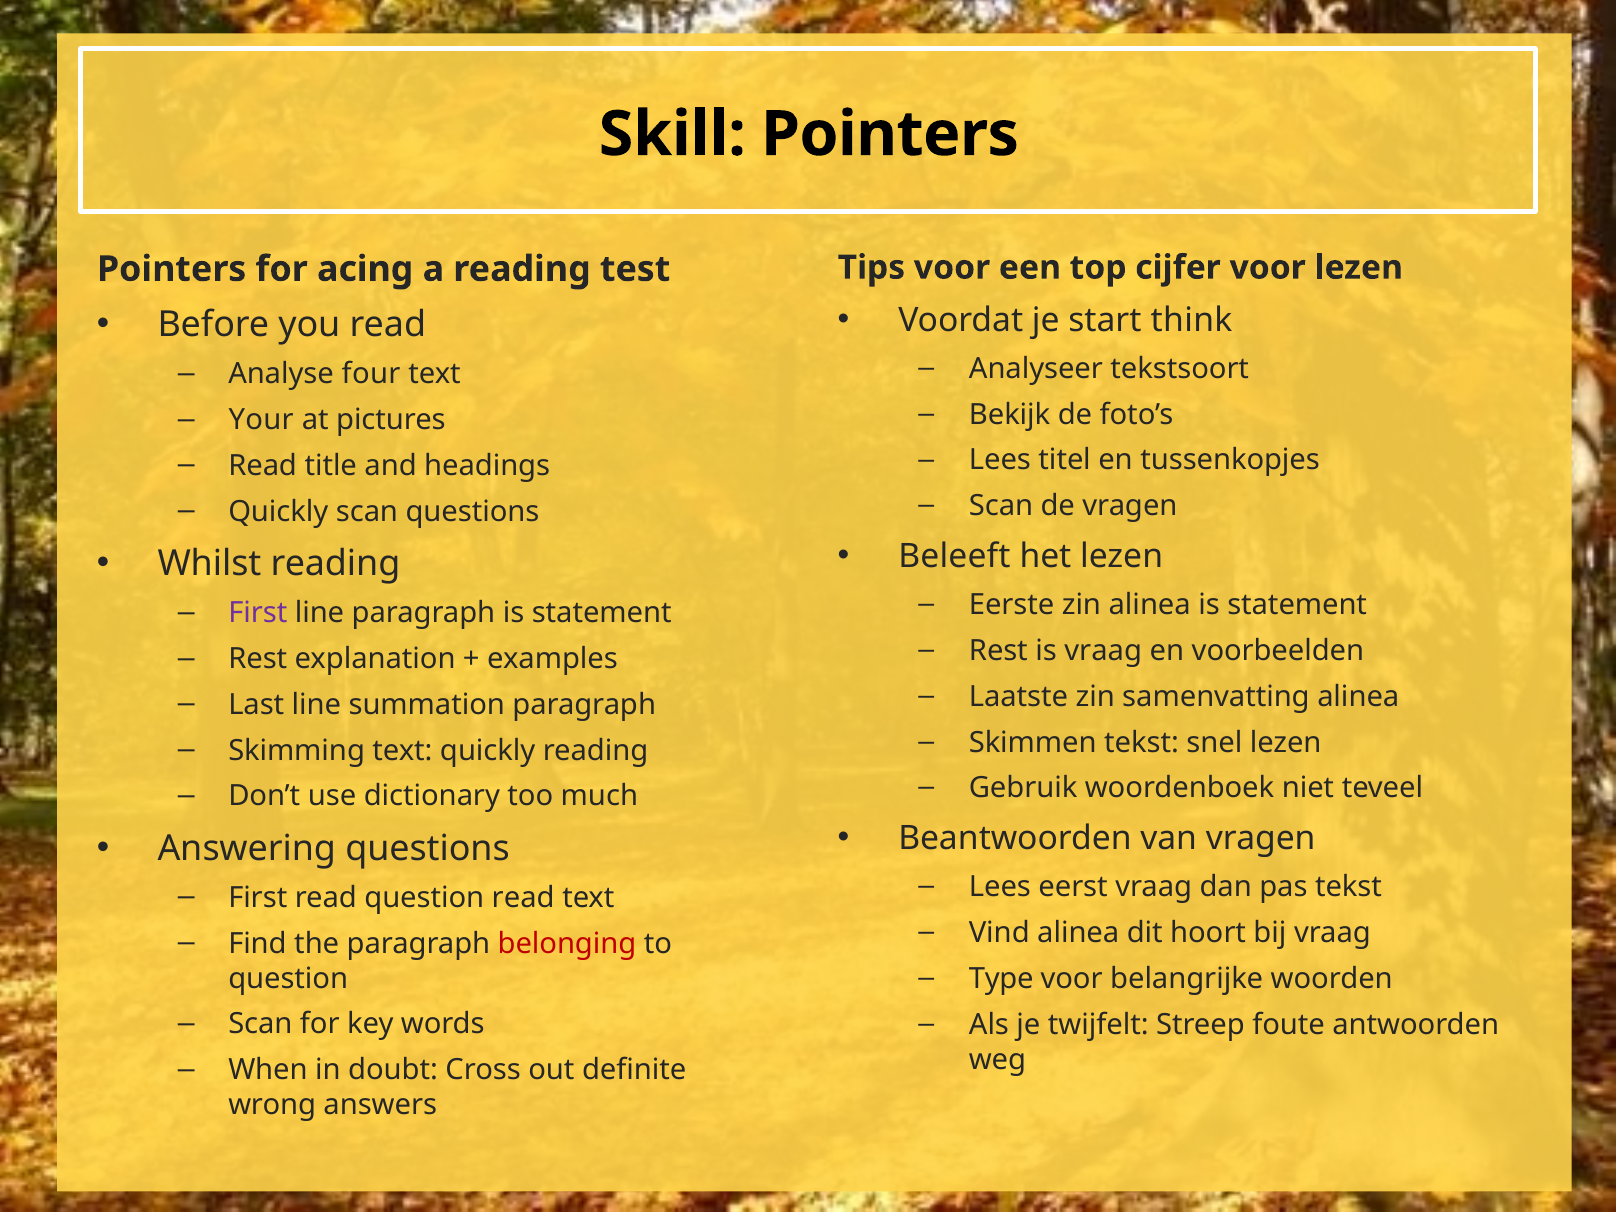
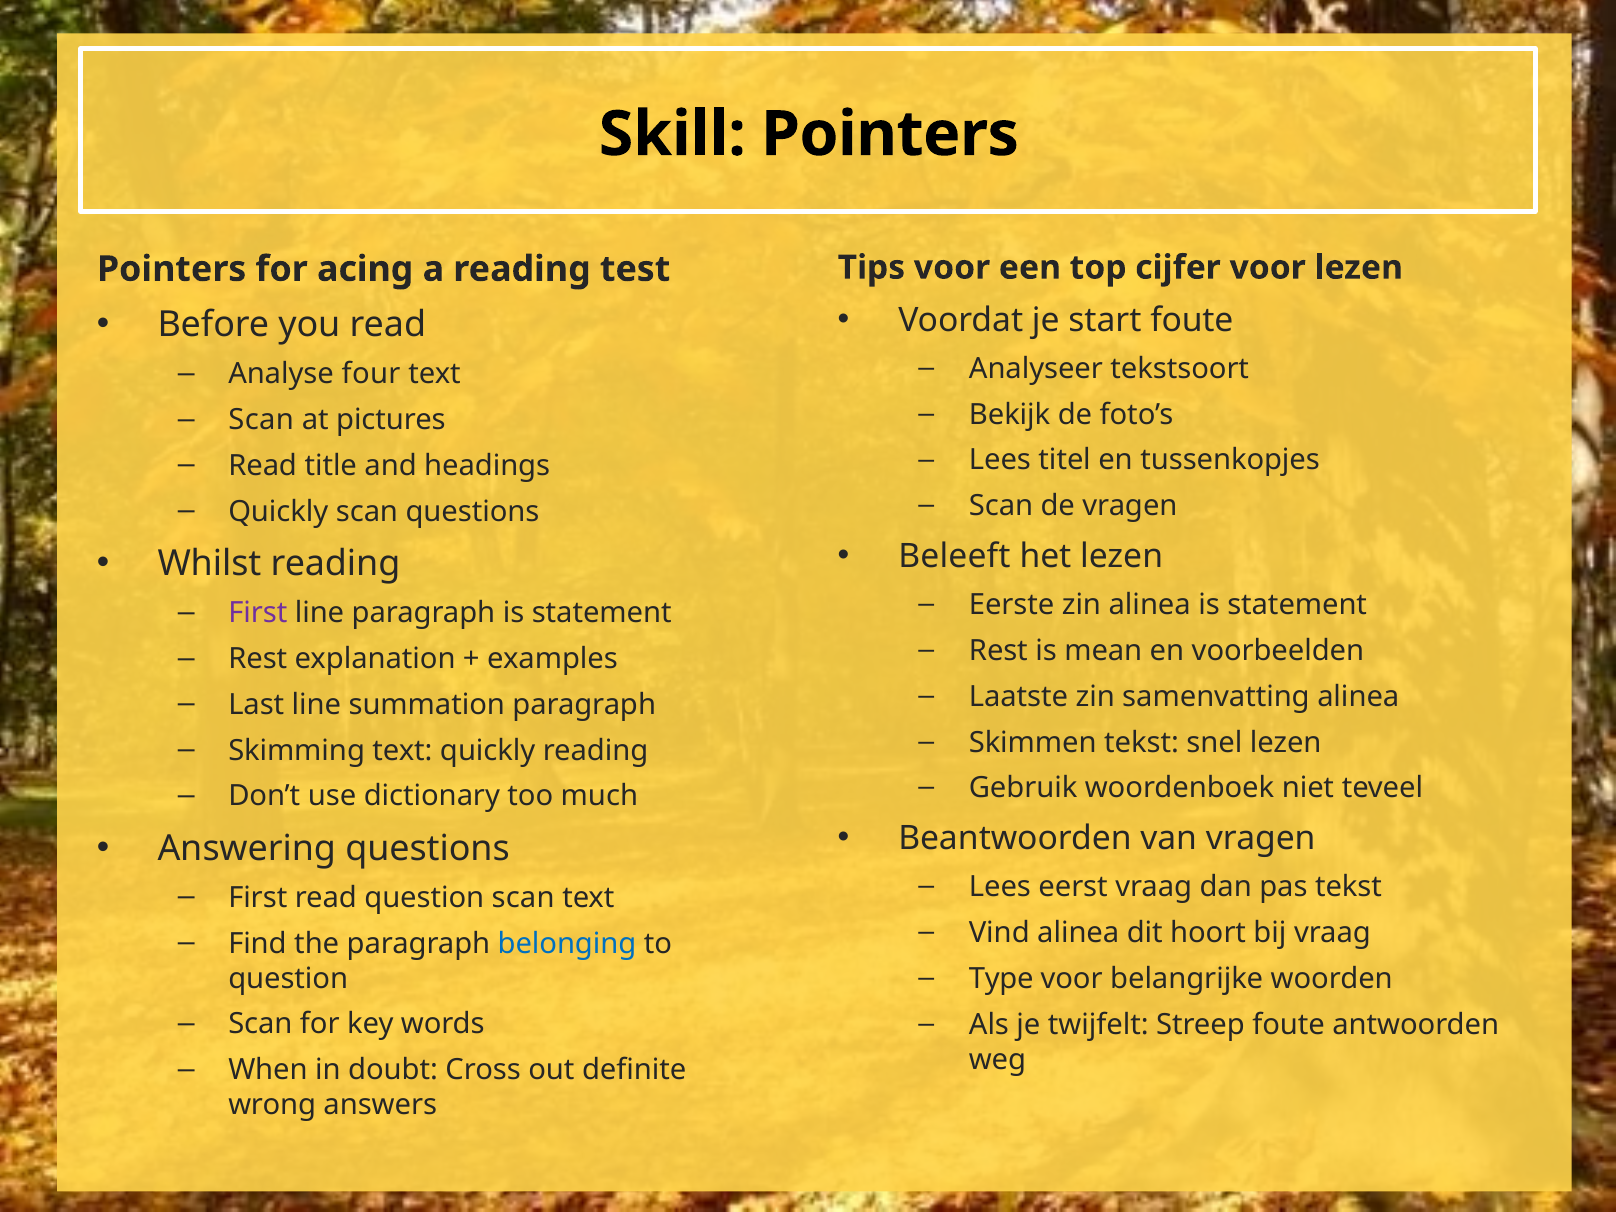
start think: think -> foute (1192, 321)
Your: Your -> Scan (261, 420)
is vraag: vraag -> mean (1103, 651)
question read: read -> scan (523, 898)
belonging colour: red -> blue (567, 943)
